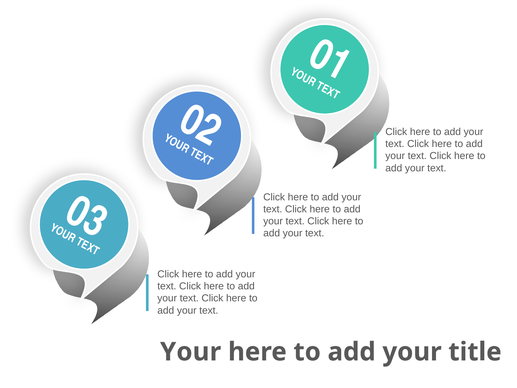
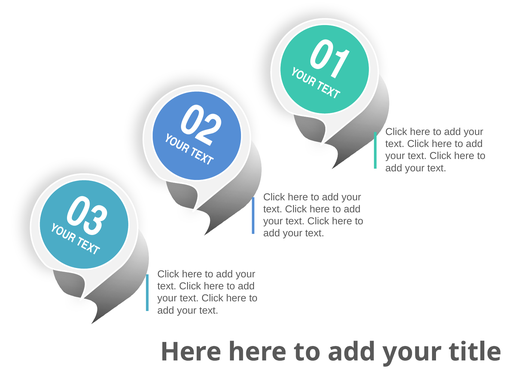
Your: Your -> Here (191, 352)
